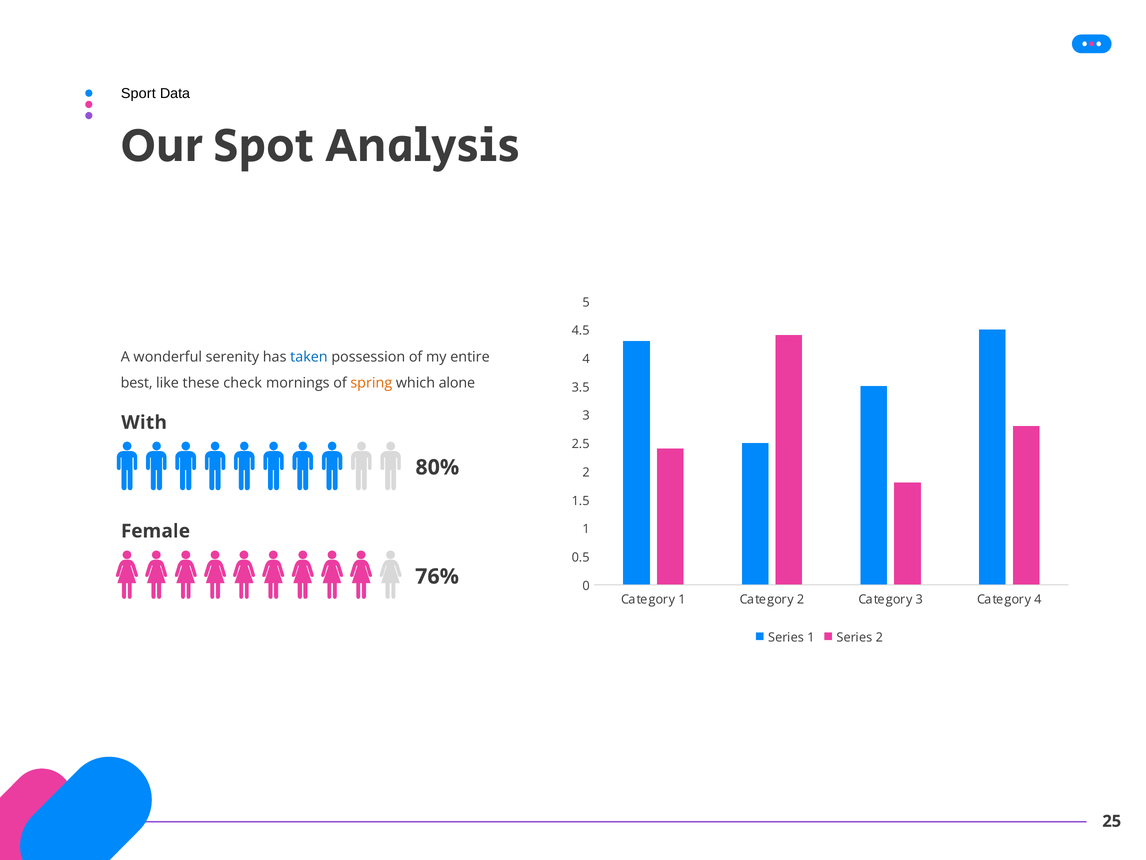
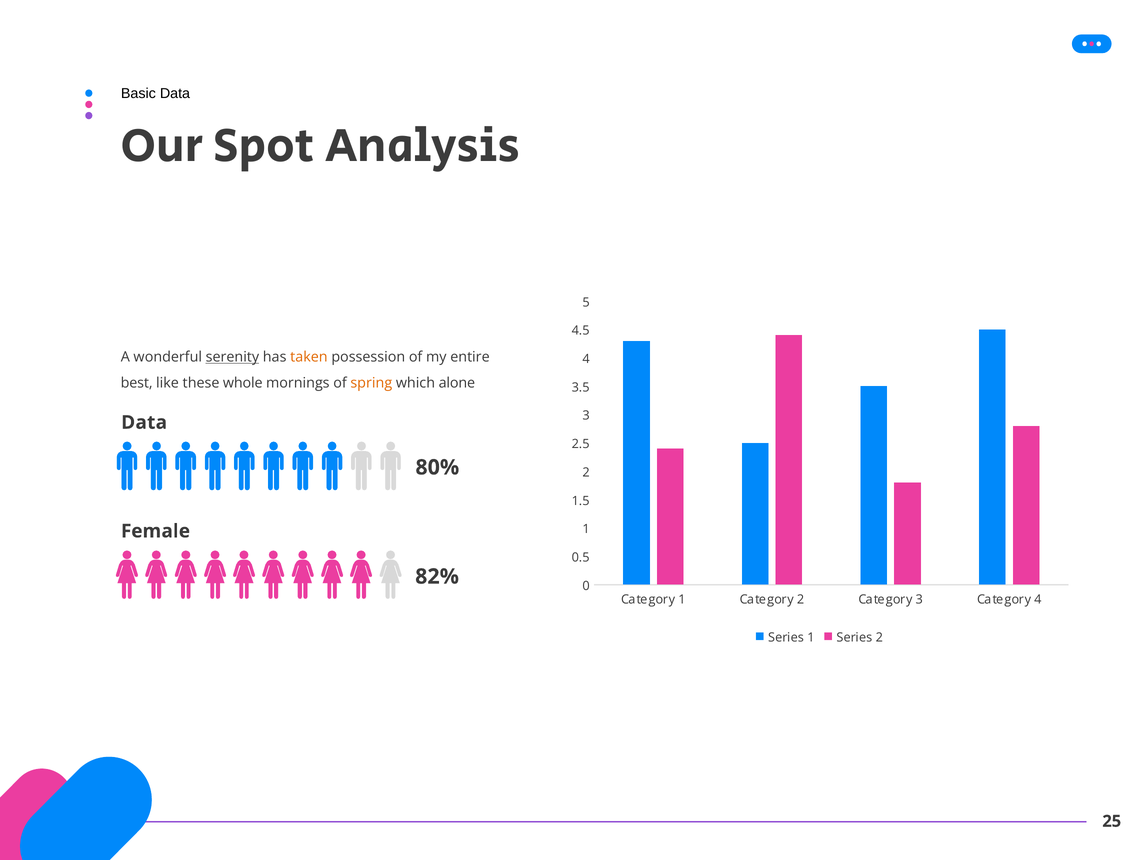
Sport: Sport -> Basic (138, 94)
serenity underline: none -> present (232, 357)
taken colour: blue -> orange (309, 357)
check: check -> whole (243, 383)
With: With -> Data (144, 422)
76%: 76% -> 82% (437, 576)
